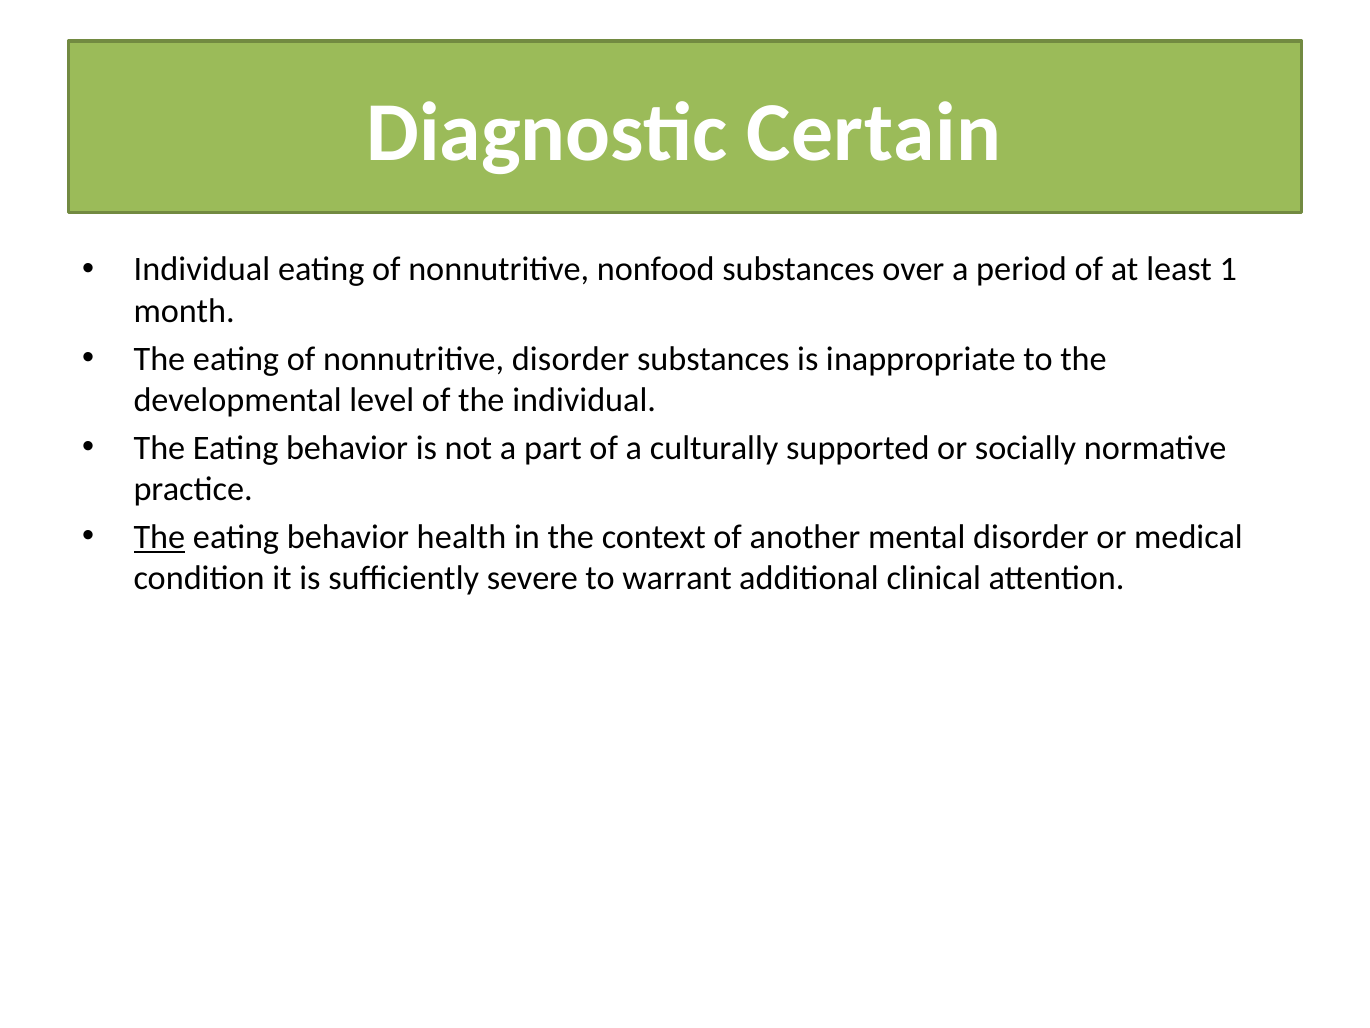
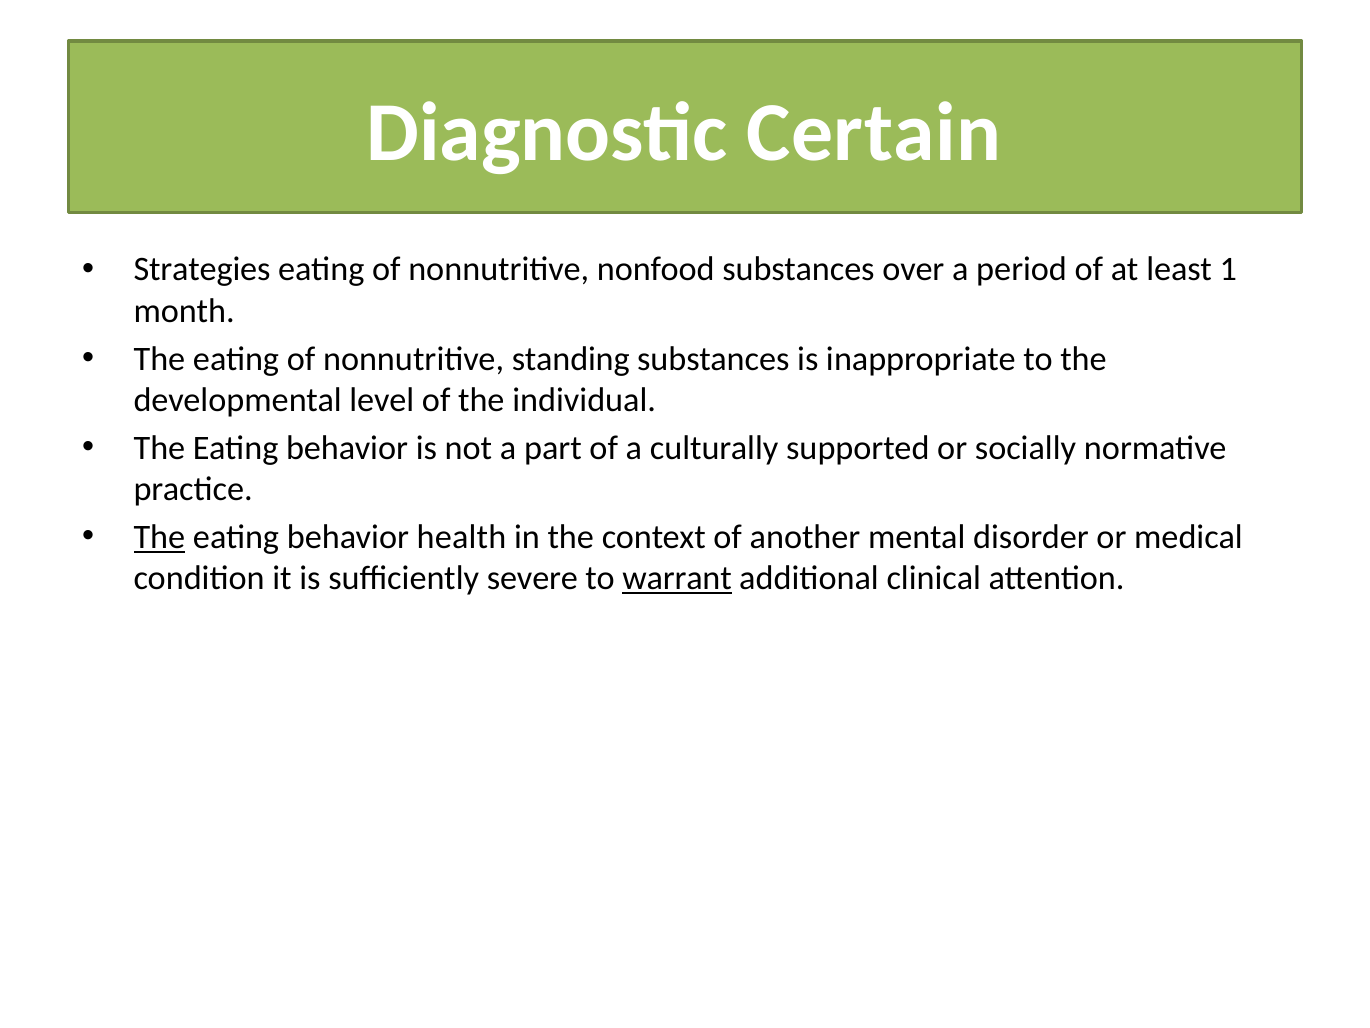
Individual: Individual -> Strategies (202, 270)
nonnutritive disorder: disorder -> standing (571, 359)
warrant underline: none -> present (677, 578)
